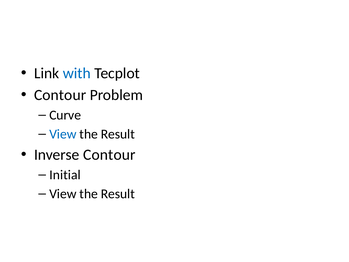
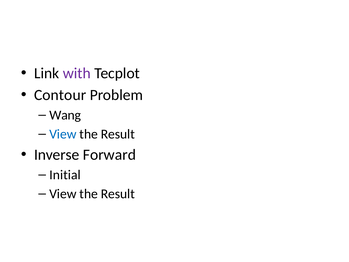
with colour: blue -> purple (77, 73)
Curve: Curve -> Wang (65, 115)
Inverse Contour: Contour -> Forward (109, 155)
